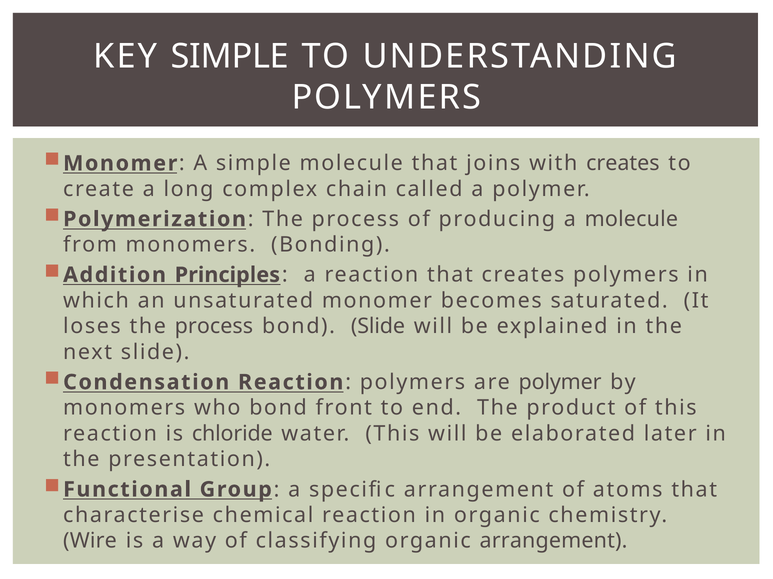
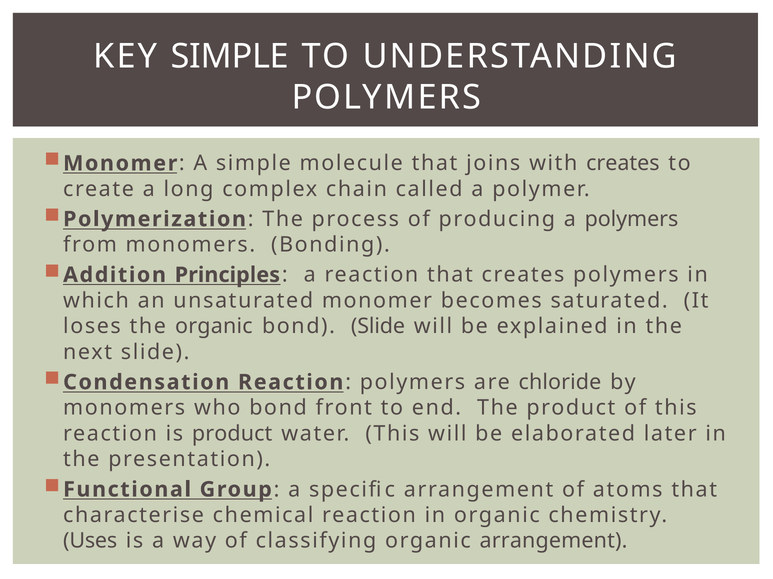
a molecule: molecule -> polymers (631, 219)
loses the process: process -> organic (214, 327)
are polymer: polymer -> chloride (560, 383)
is chloride: chloride -> product (232, 434)
Wire: Wire -> Uses (90, 542)
